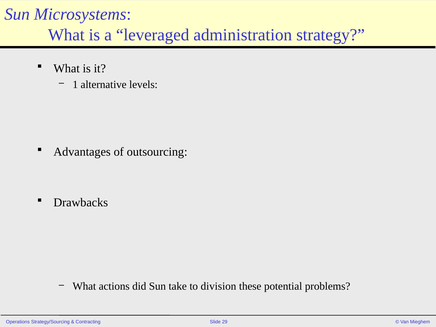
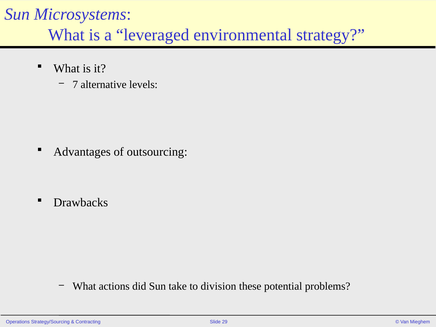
administration: administration -> environmental (243, 35)
1: 1 -> 7 (75, 84)
